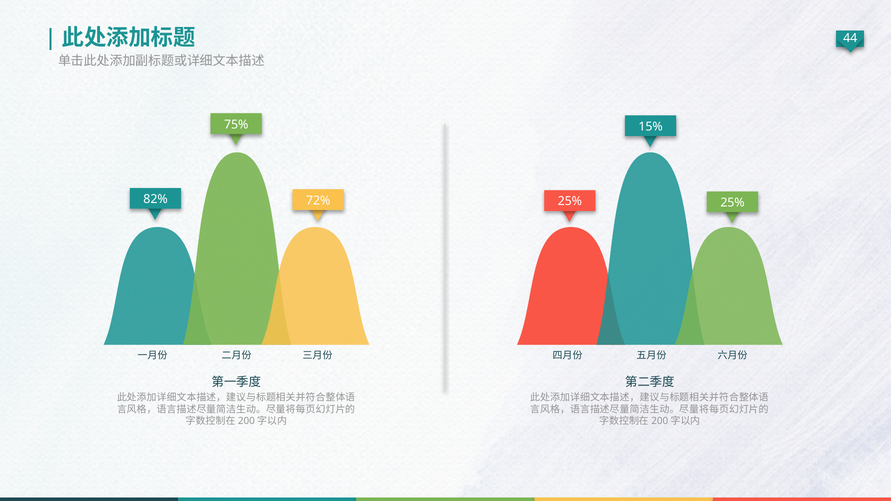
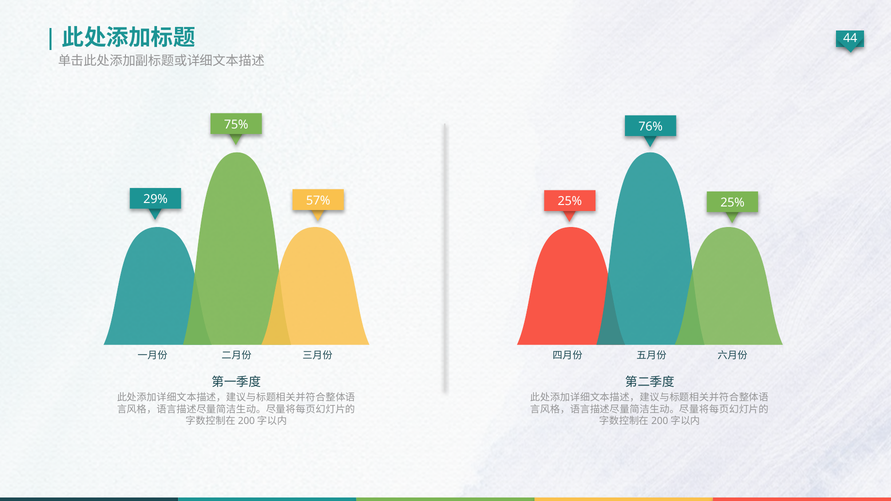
15%: 15% -> 76% (651, 127)
82%: 82% -> 29% (156, 199)
72%: 72% -> 57% (318, 201)
